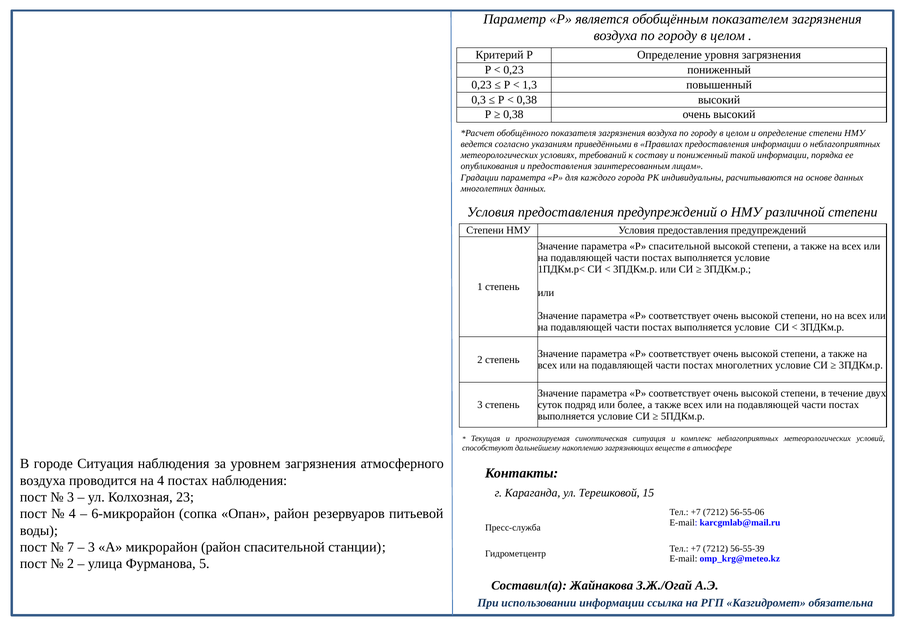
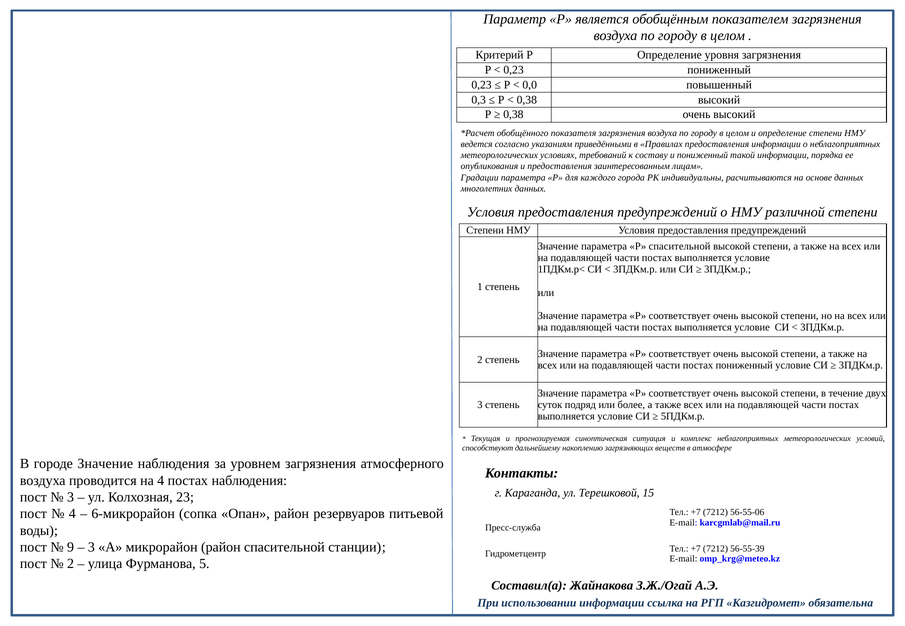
1,3: 1,3 -> 0,0 (530, 85)
постах многолетних: многолетних -> пониженный (744, 366)
городе Ситуация: Ситуация -> Значение (105, 464)
7: 7 -> 9 (71, 548)
